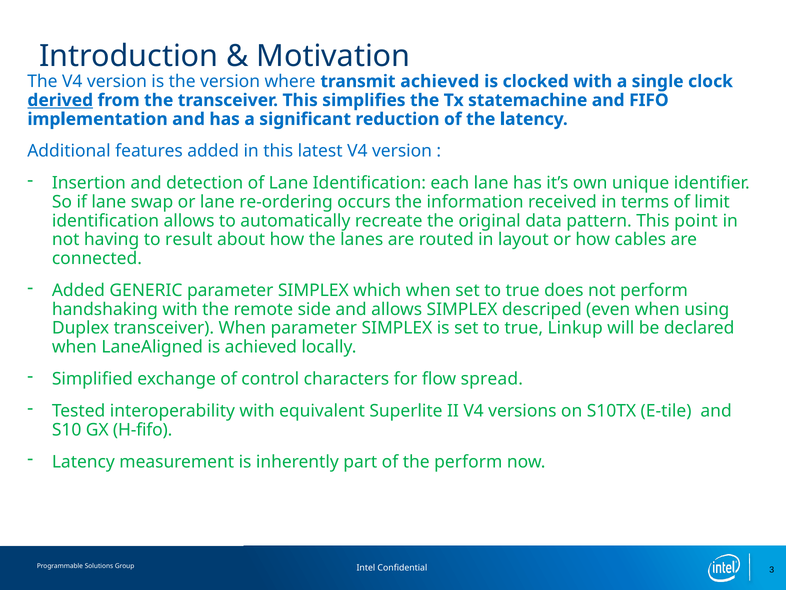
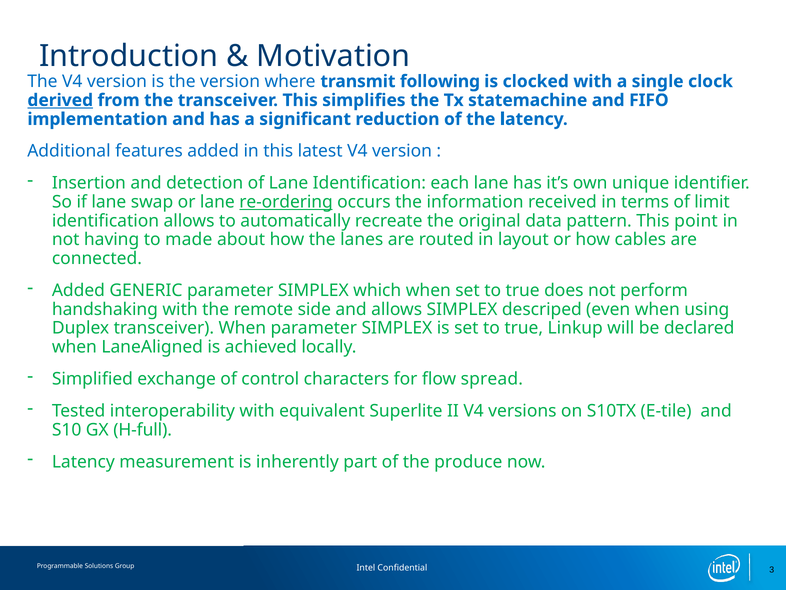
transmit achieved: achieved -> following (440, 81)
re-ordering underline: none -> present (286, 202)
result: result -> made (189, 239)
H-fifo: H-fifo -> H-full (143, 429)
the perform: perform -> produce (468, 461)
